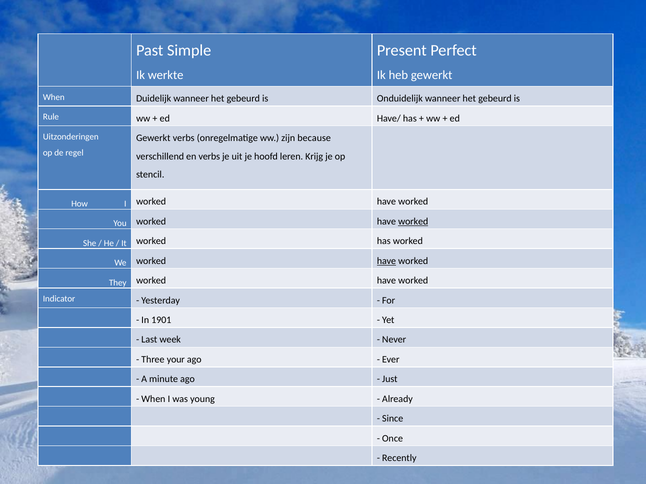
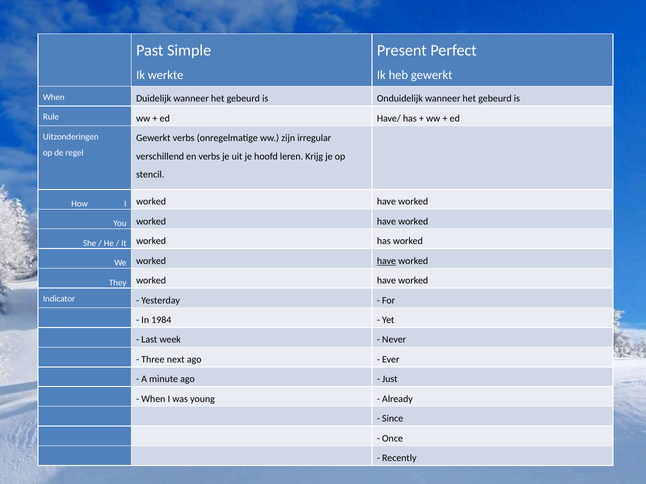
because: because -> irregular (314, 138)
worked underline: present -> none (413, 222)
1901: 1901 -> 1984 (161, 320)
your: your -> next (176, 360)
